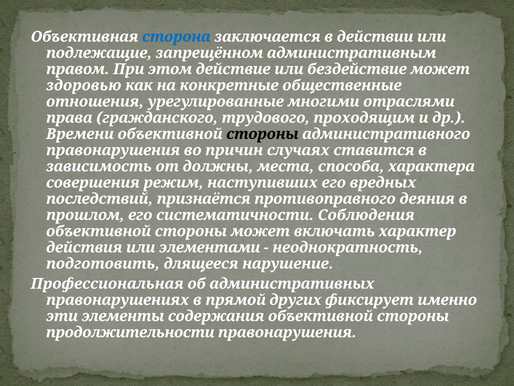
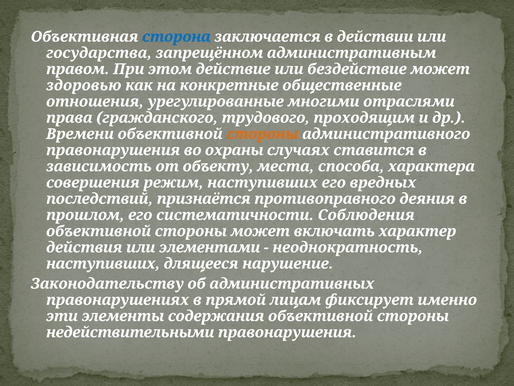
подлежащие: подлежащие -> государства (99, 53)
стороны colour: black -> orange (262, 134)
причин: причин -> охраны (234, 150)
должны: должны -> объекту (218, 166)
подготовить: подготовить -> наступивших (103, 263)
Профессиональная: Профессиональная -> Законодательству (107, 283)
других: других -> лицам (295, 300)
продолжительности: продолжительности -> недействительными (130, 332)
